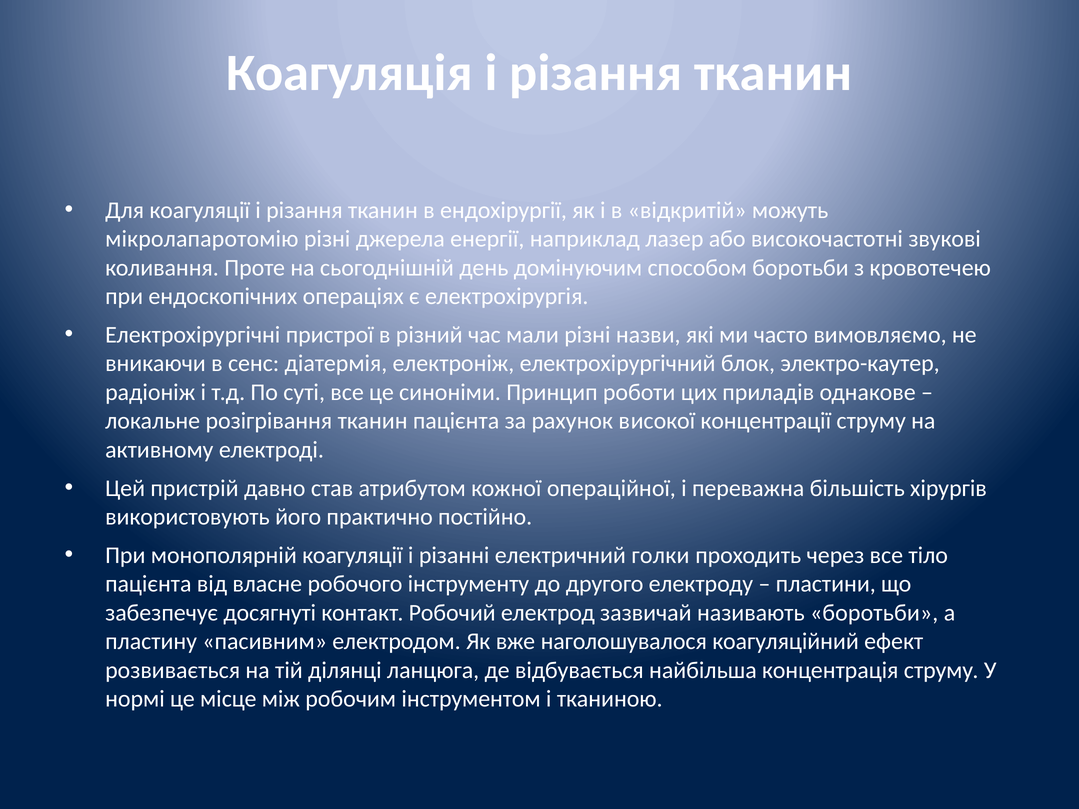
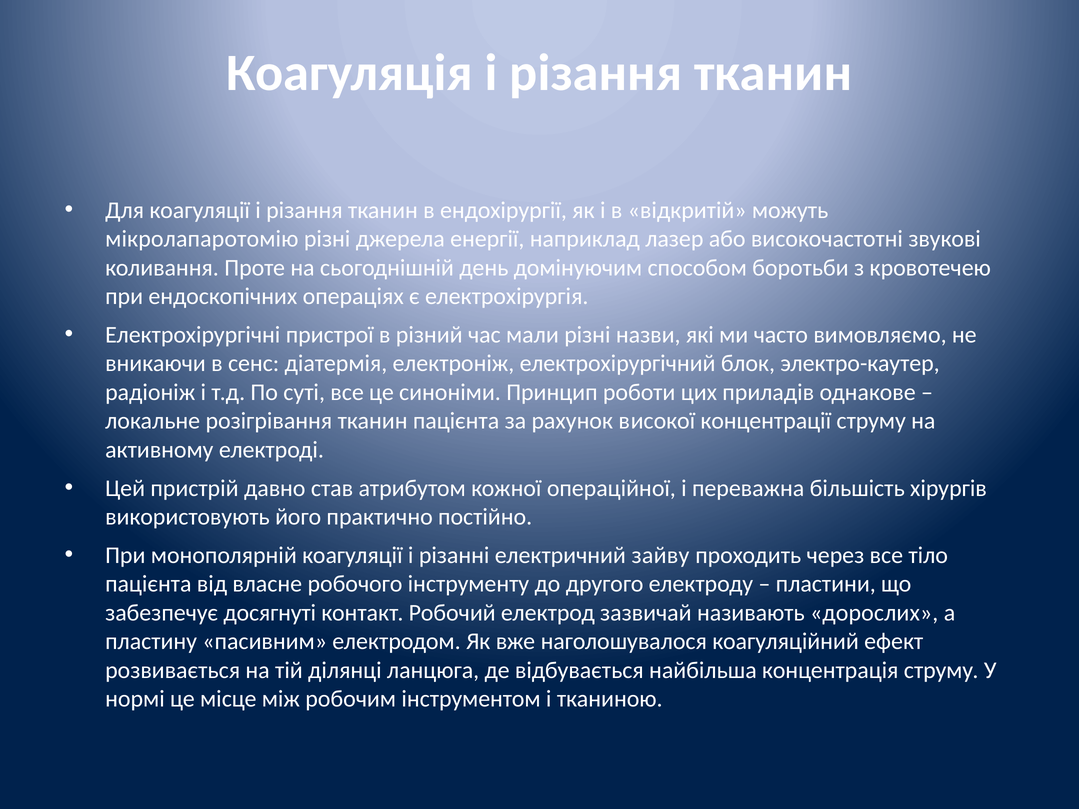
голки: голки -> зайву (660, 555)
називають боротьби: боротьби -> дорослих (874, 613)
